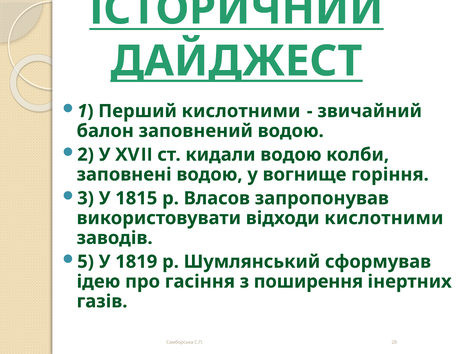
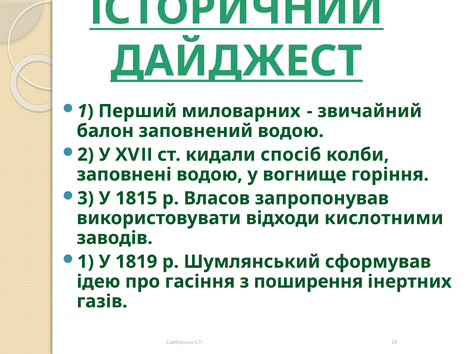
Перший кислотними: кислотними -> миловарних (241, 111)
кидали водою: водою -> спосіб (291, 155)
5: 5 -> 1 (86, 262)
